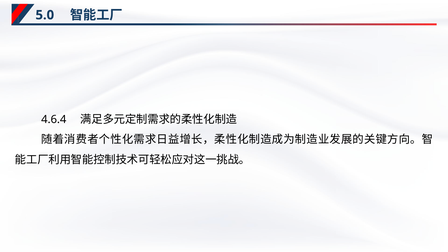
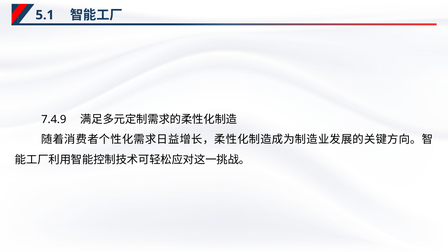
5.0: 5.0 -> 5.1 (45, 15)
4.6.4: 4.6.4 -> 7.4.9 (54, 119)
